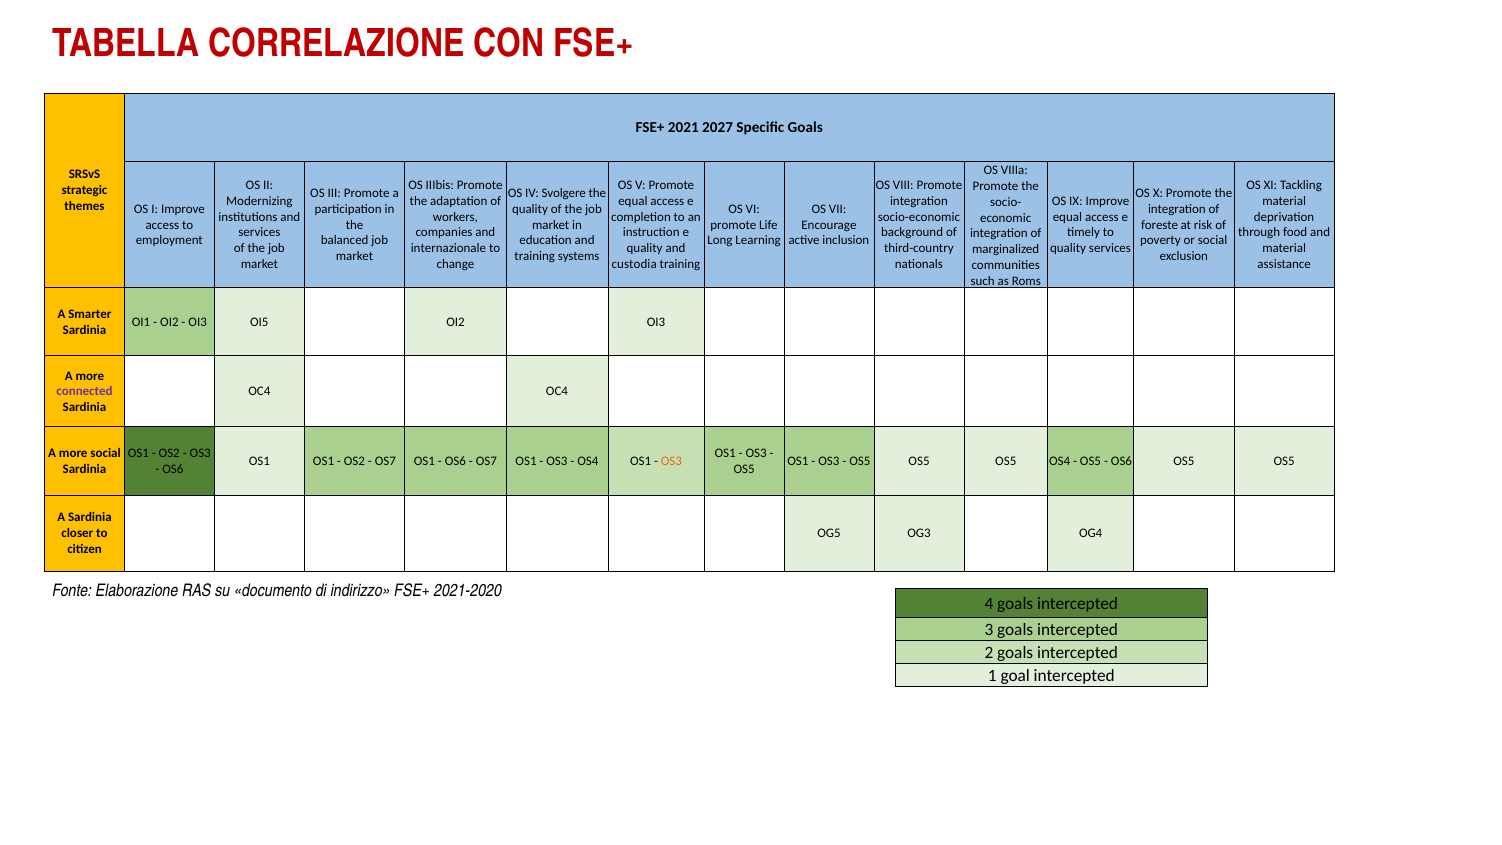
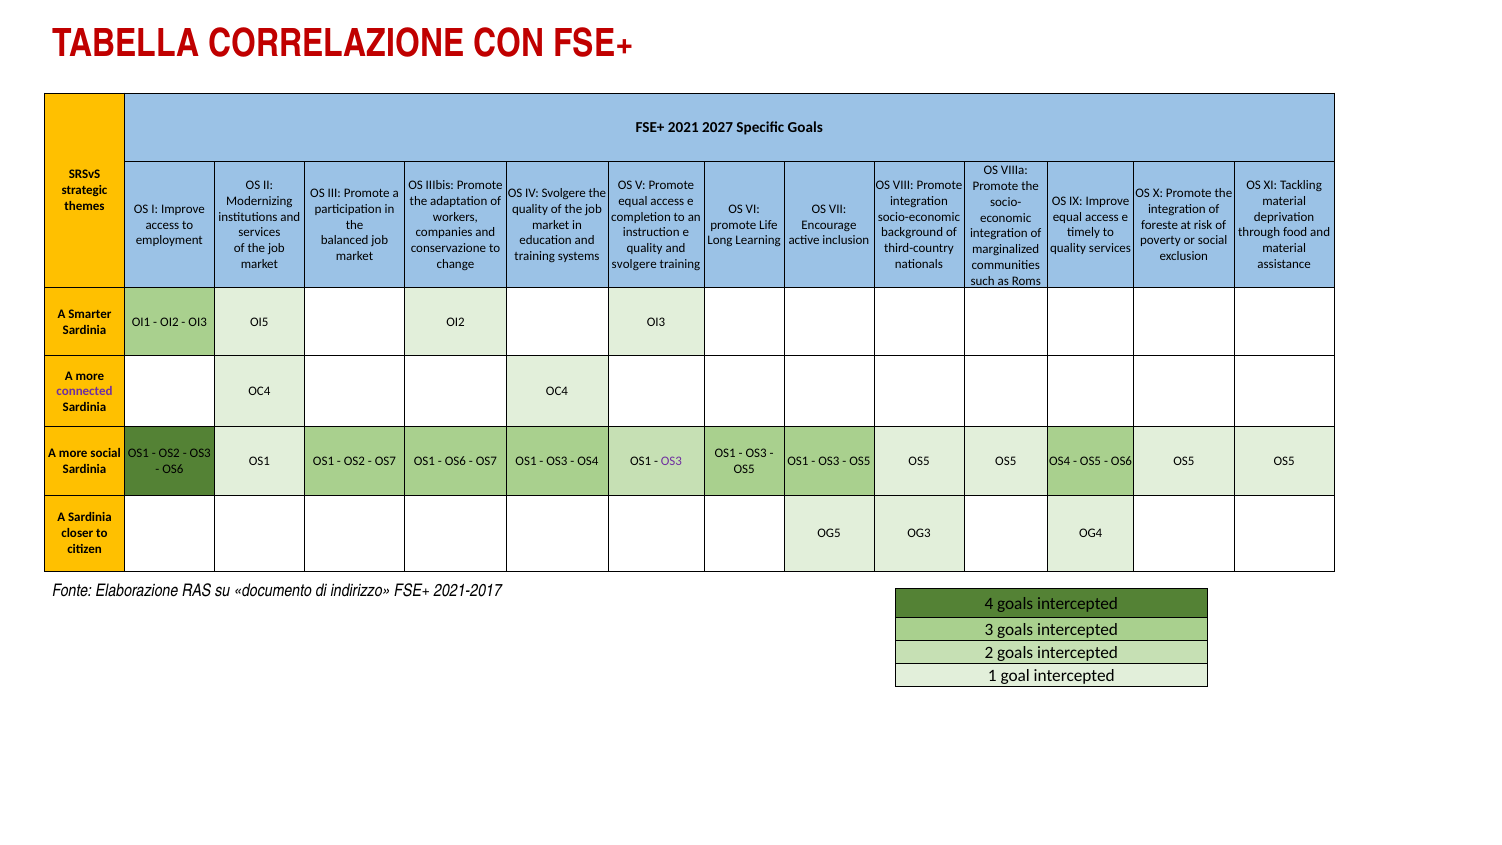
internazionale: internazionale -> conservazione (448, 248)
custodia: custodia -> svolgere (634, 264)
OS3 colour: orange -> purple (671, 461)
2021-2020: 2021-2020 -> 2021-2017 (468, 591)
